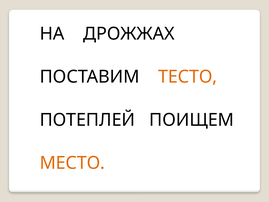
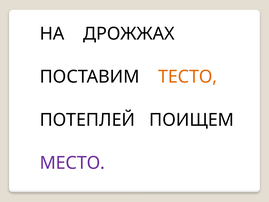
МЕСТО colour: orange -> purple (72, 163)
